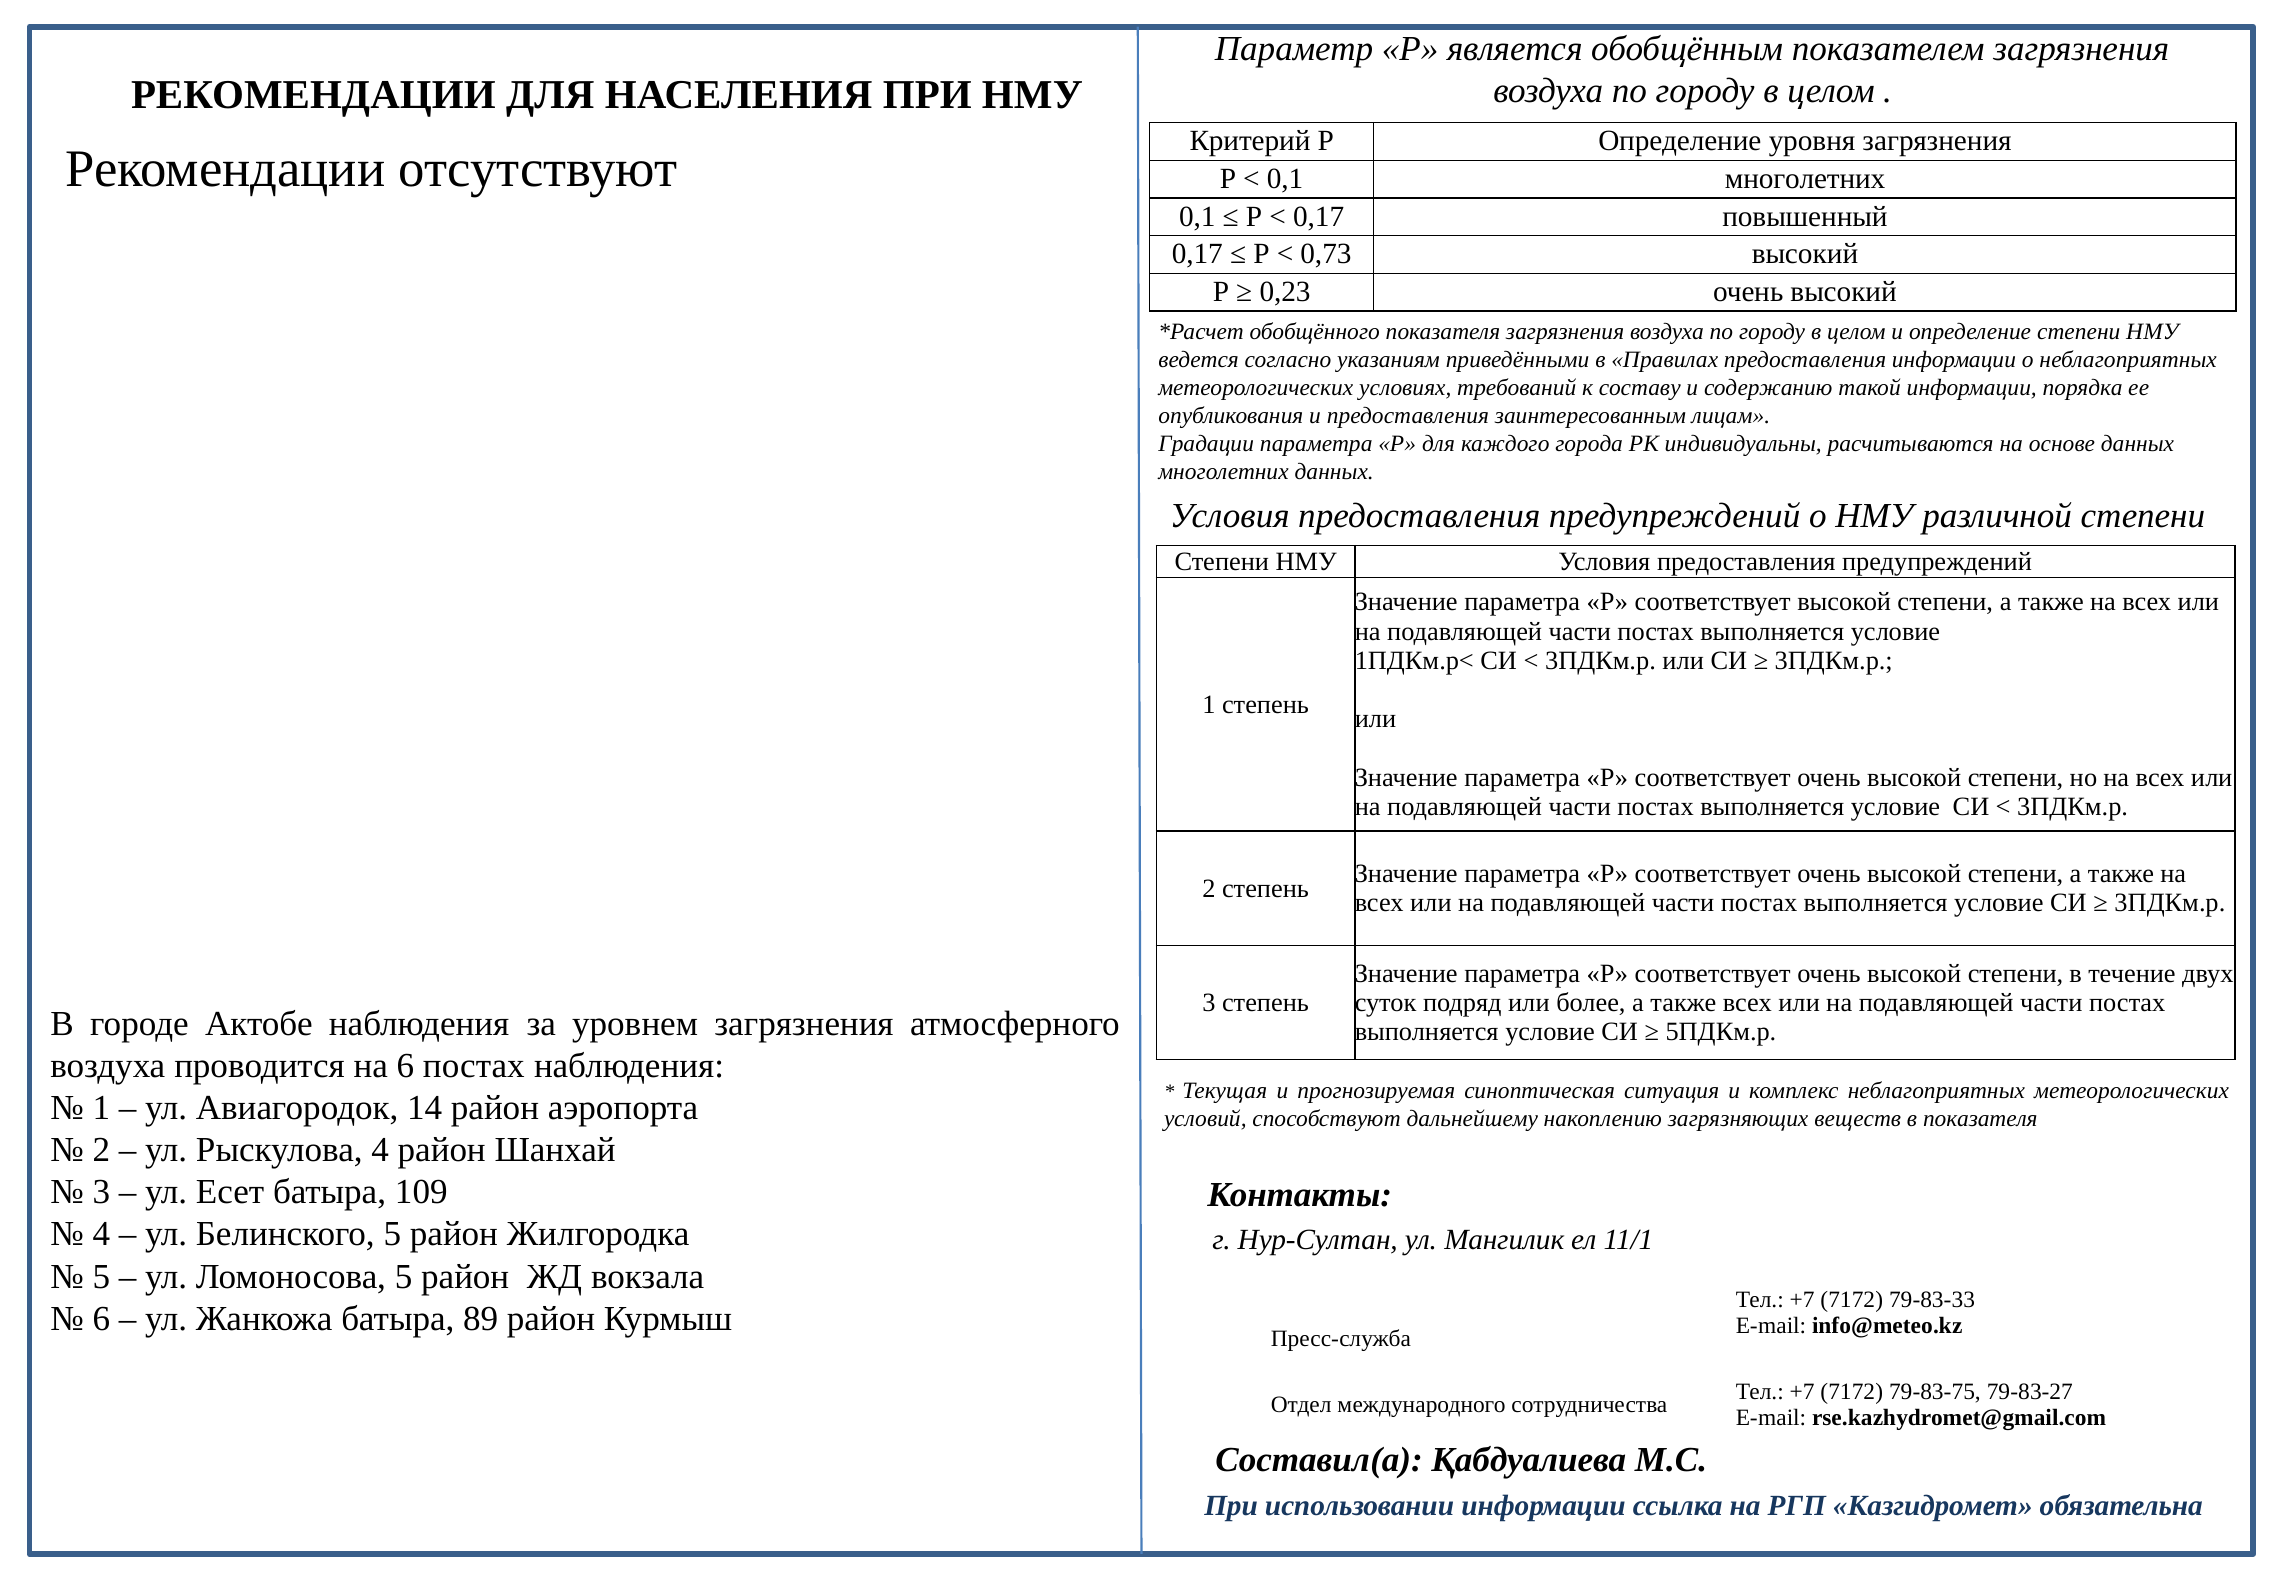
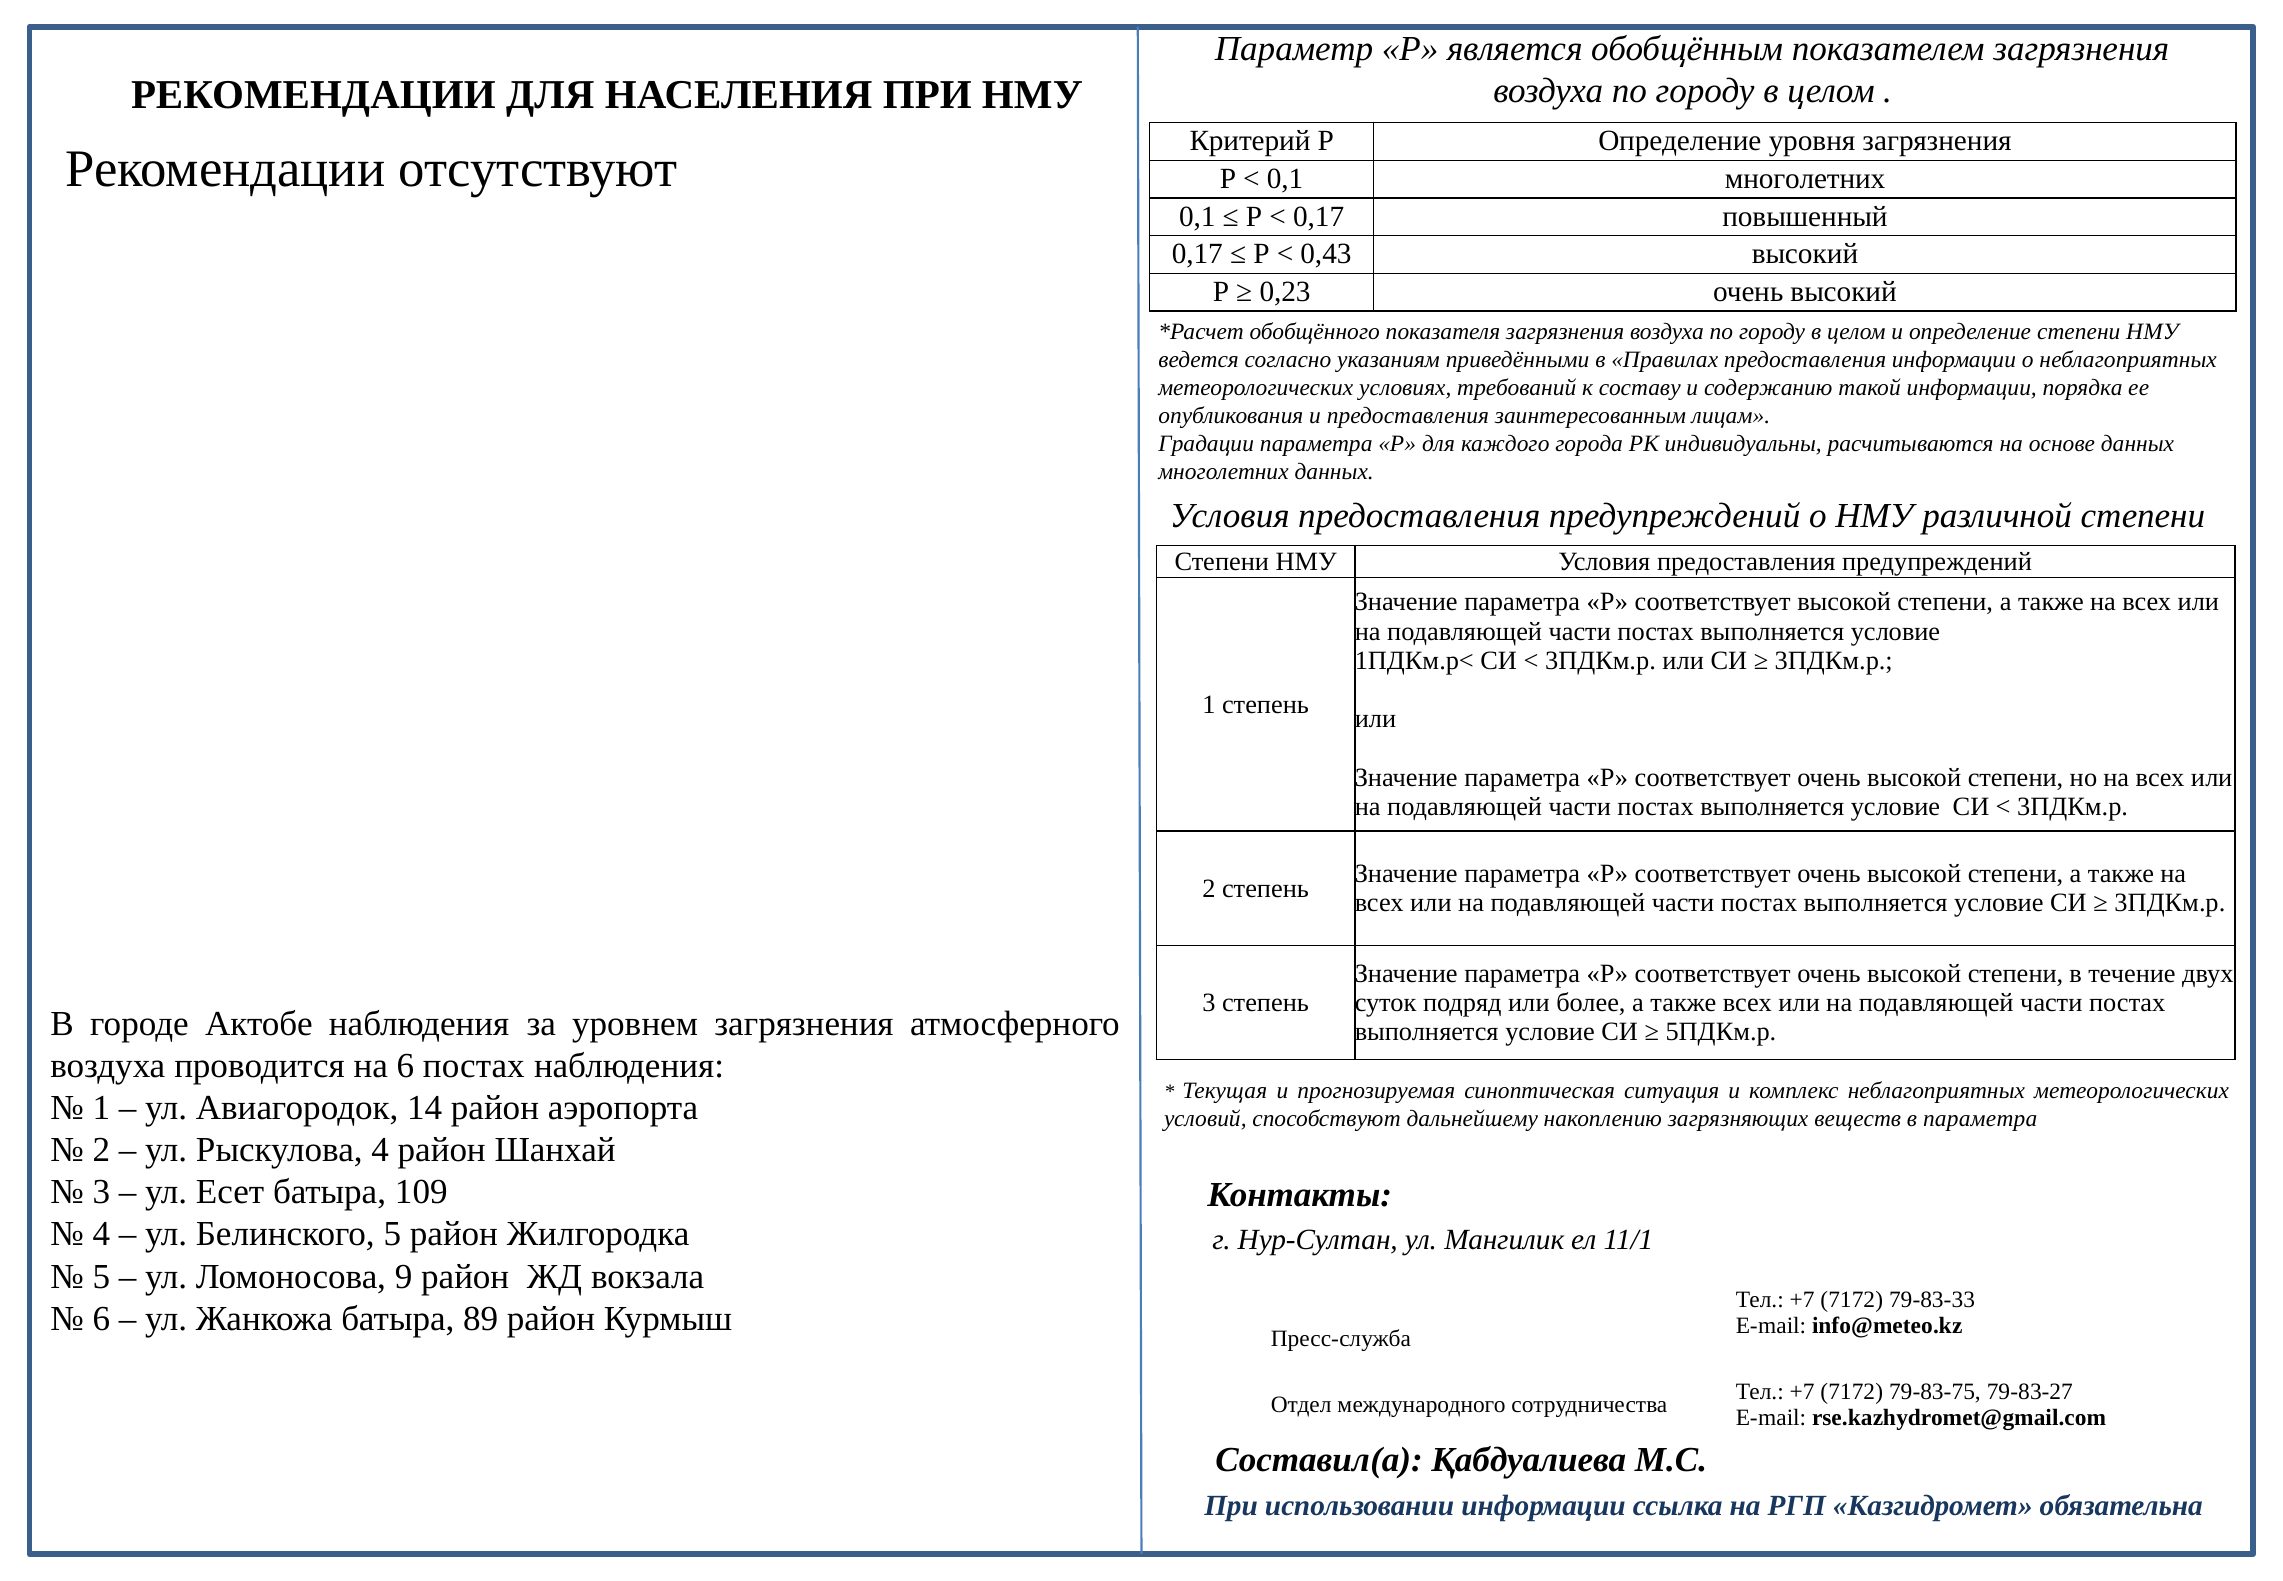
0,73: 0,73 -> 0,43 (1326, 254)
в показателя: показателя -> параметра (1980, 1119)
Ломоносова 5: 5 -> 9 (404, 1276)
